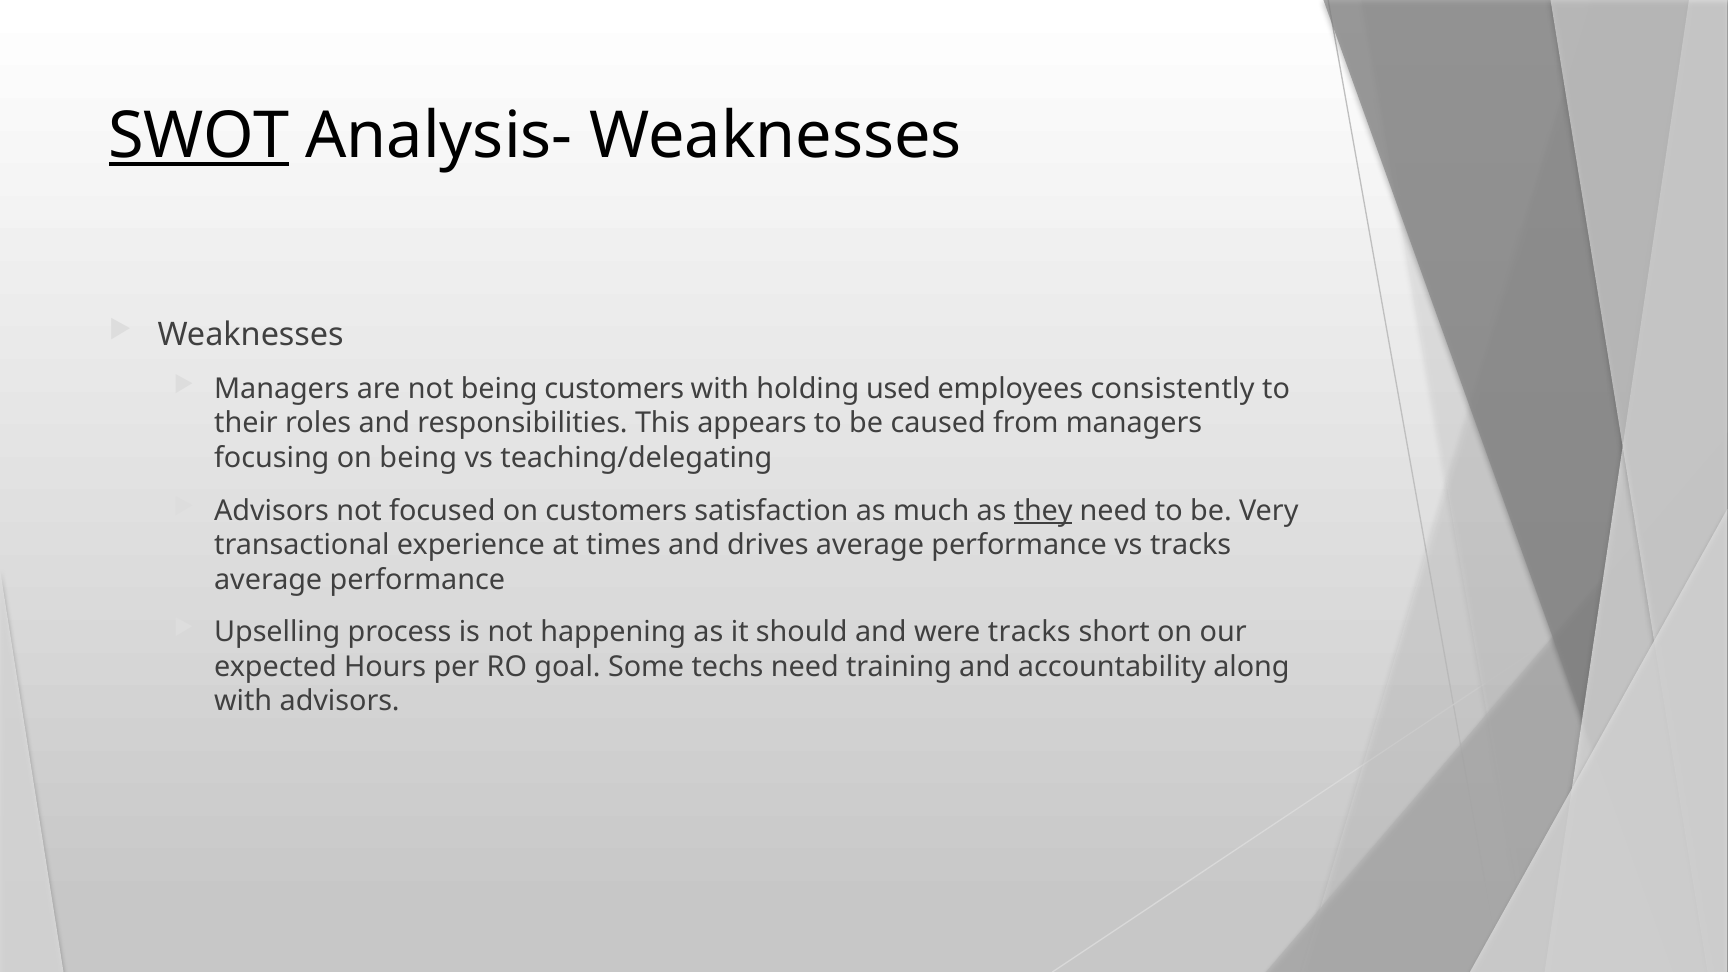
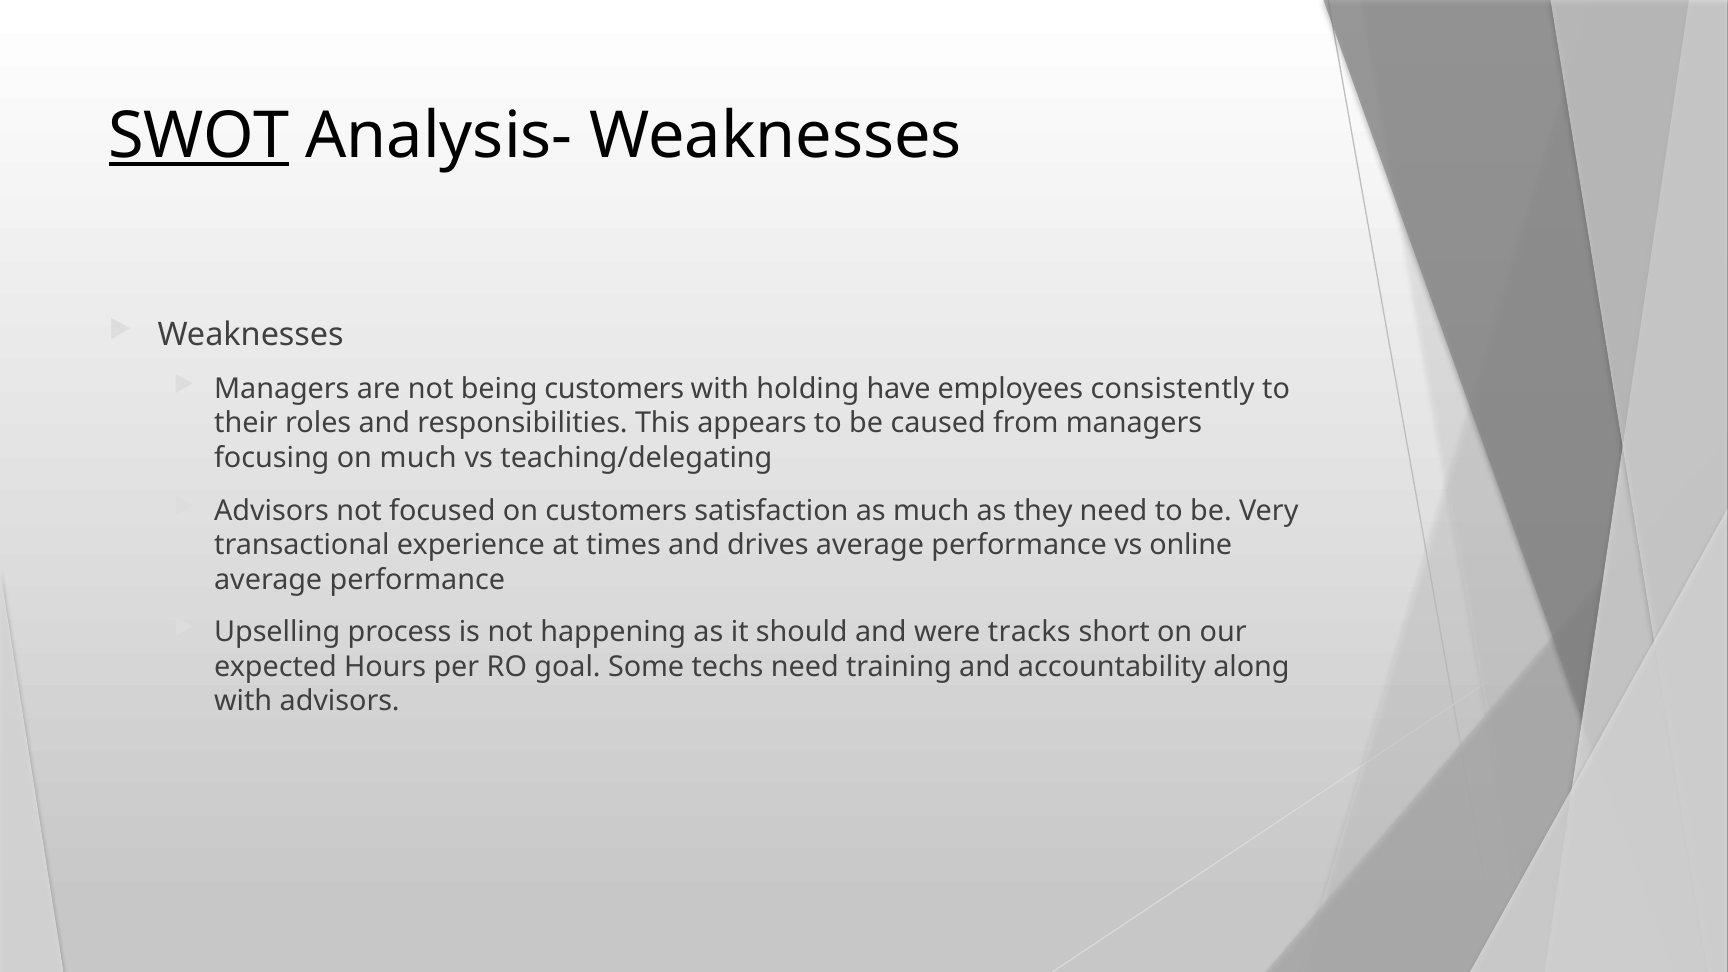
used: used -> have (899, 389)
on being: being -> much (418, 458)
they underline: present -> none (1043, 511)
vs tracks: tracks -> online (1191, 545)
